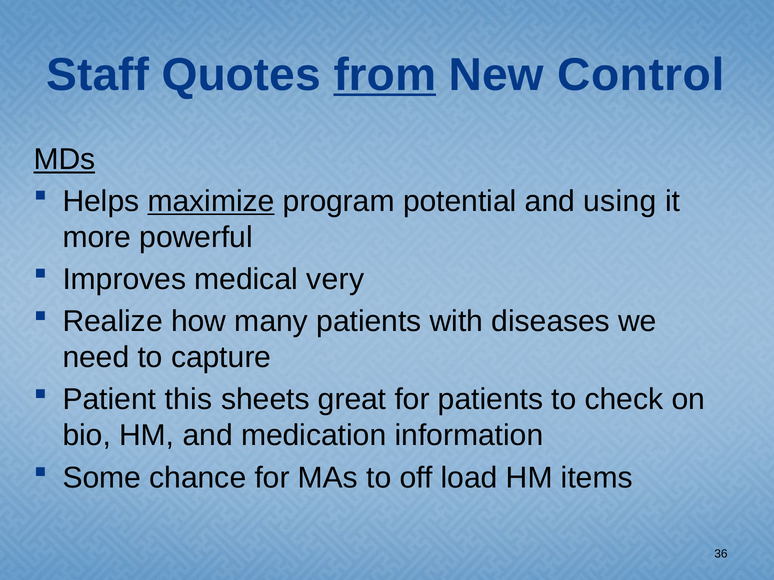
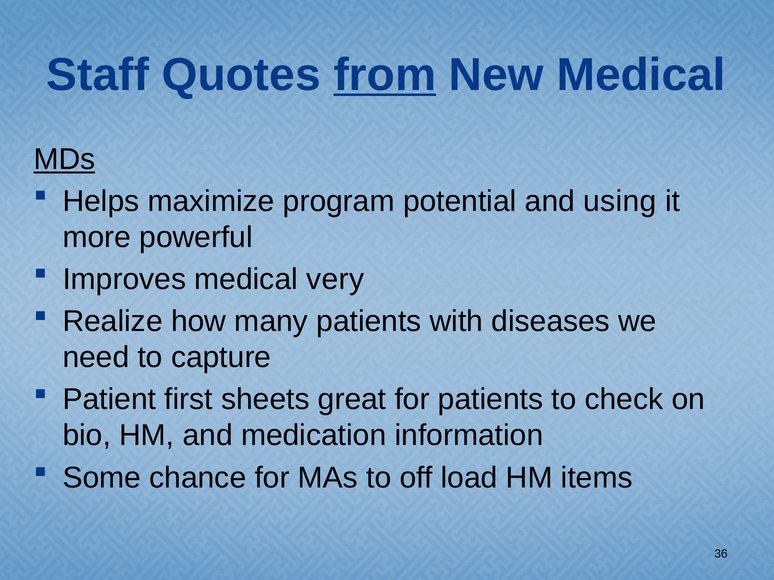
New Control: Control -> Medical (641, 75)
maximize underline: present -> none (211, 202)
this: this -> first (189, 400)
